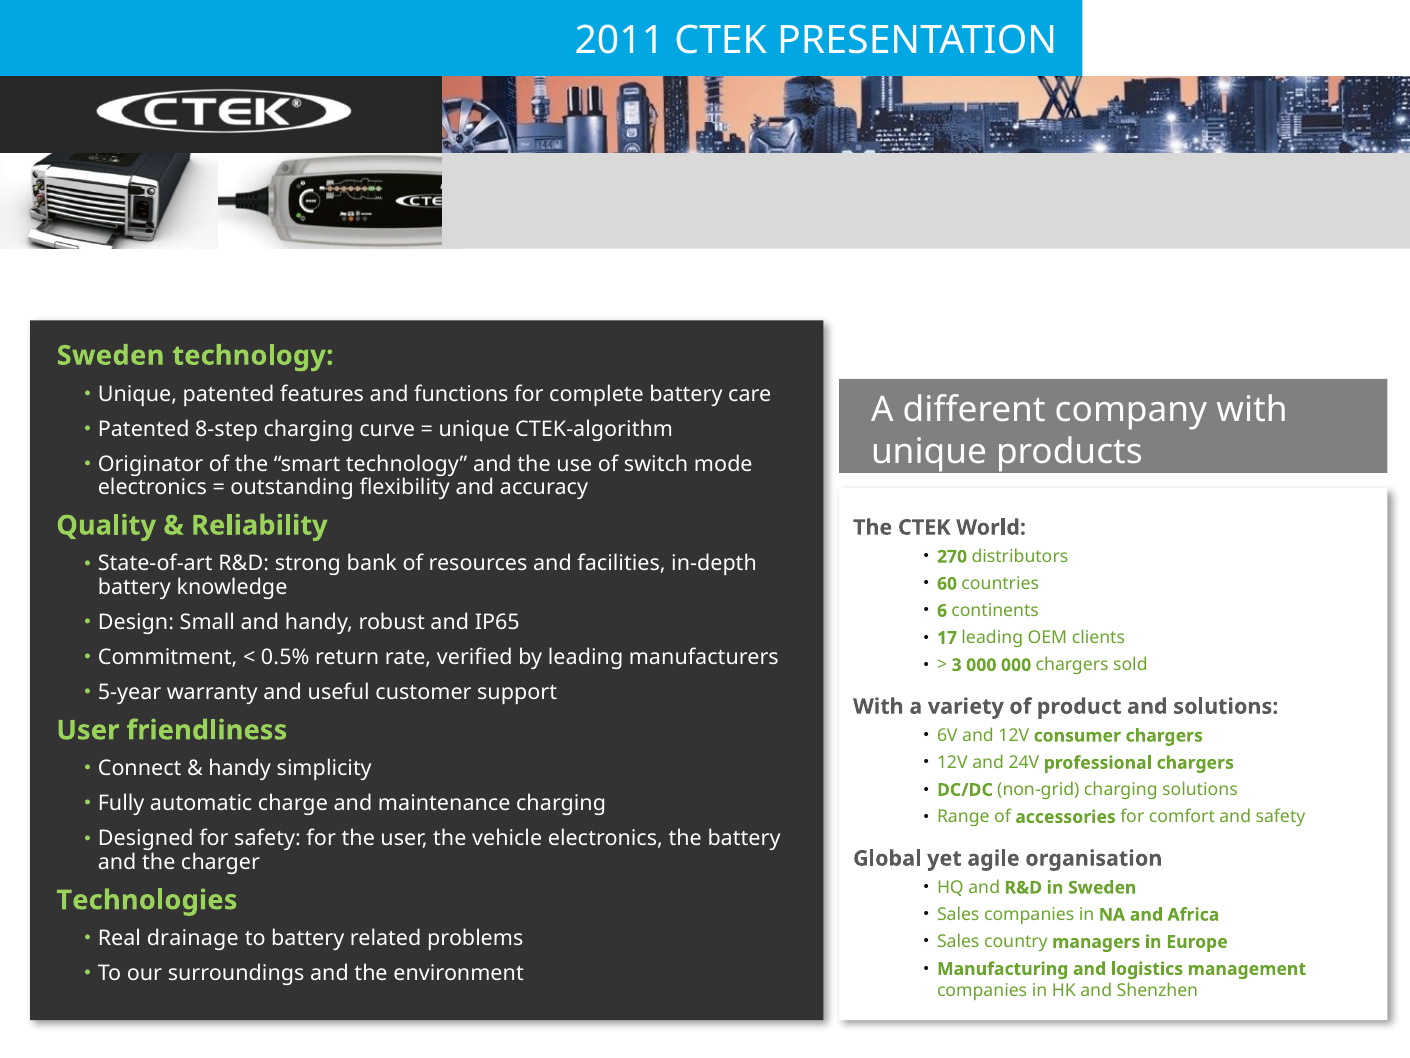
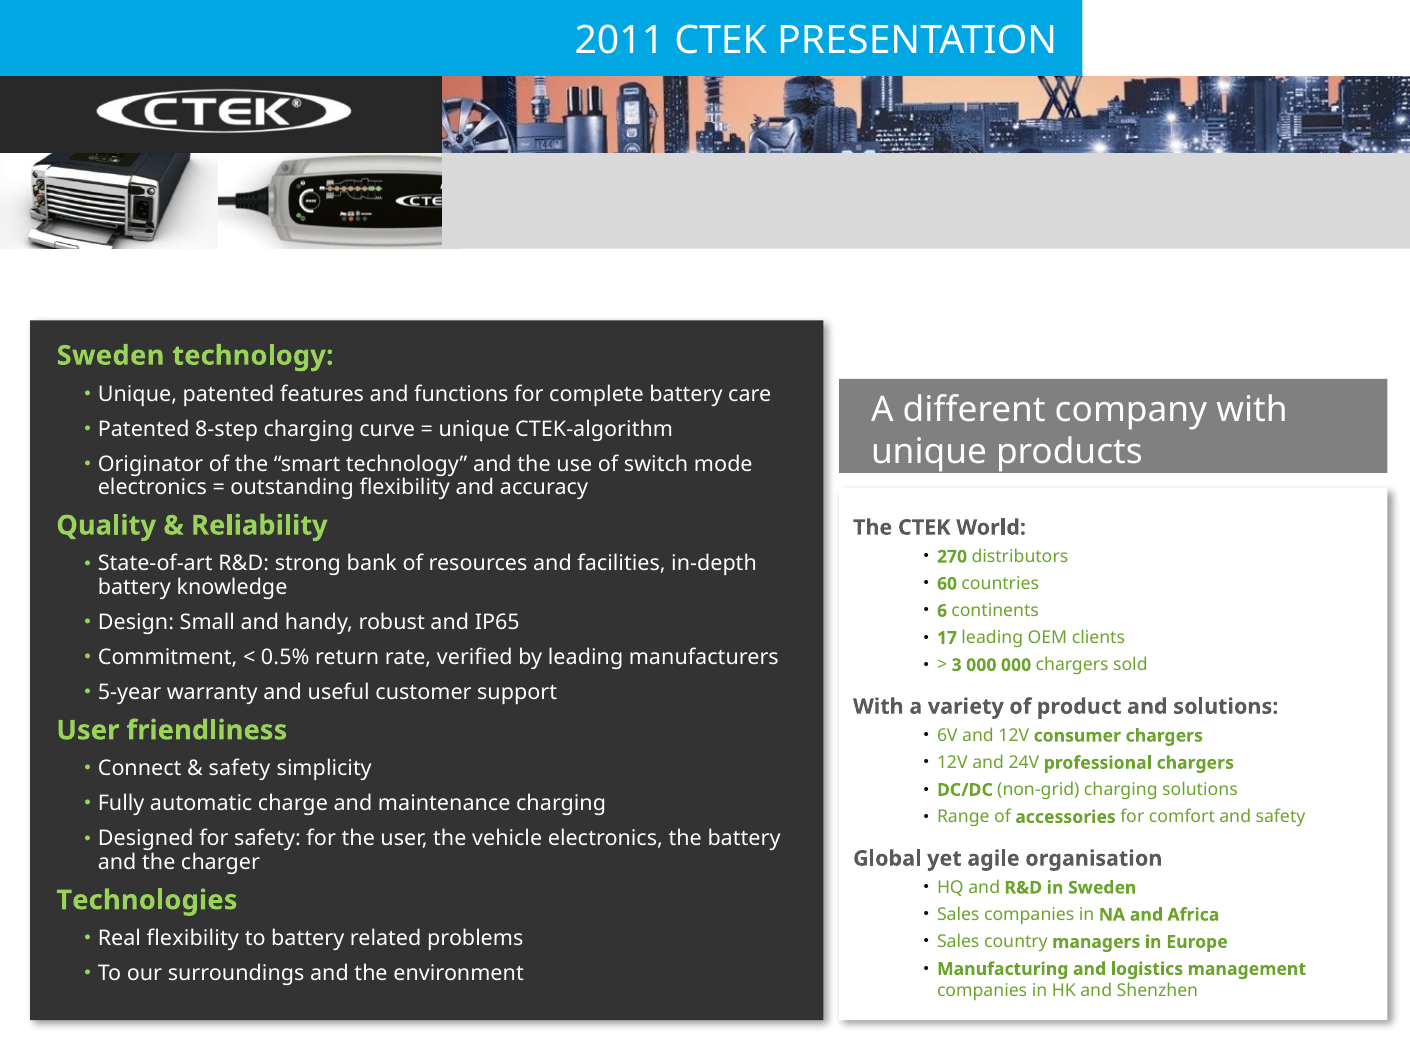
handy: handy -> safety (240, 768)
Real drainage: drainage -> flexibility (193, 938)
